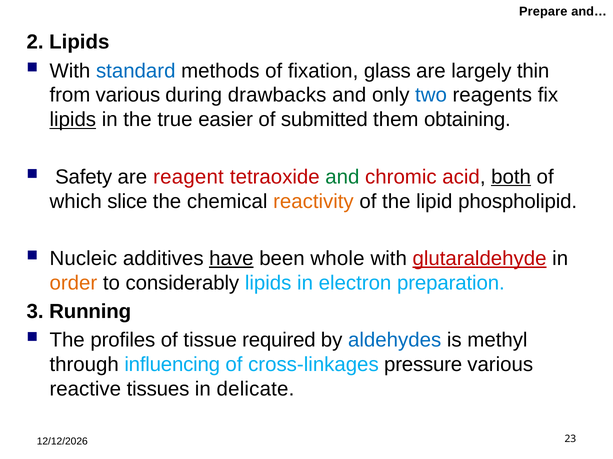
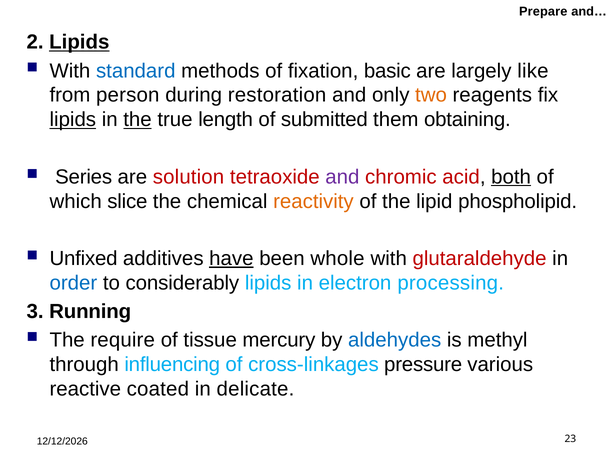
Lipids underline: none -> present (79, 42)
glass: glass -> basic (387, 71)
thin: thin -> like (533, 71)
from various: various -> person (128, 95)
drawbacks: drawbacks -> restoration (277, 95)
two colour: blue -> orange (431, 95)
the underline: none -> present (138, 120)
easier: easier -> length (226, 120)
Safety: Safety -> Series (84, 177)
reagent: reagent -> solution (189, 177)
and colour: green -> purple (342, 177)
Nucleic: Nucleic -> Unfixed (84, 259)
glutaraldehyde underline: present -> none (480, 259)
order colour: orange -> blue (73, 283)
preparation: preparation -> processing (451, 283)
profiles: profiles -> require (123, 341)
required: required -> mercury (279, 341)
tissues: tissues -> coated (158, 390)
